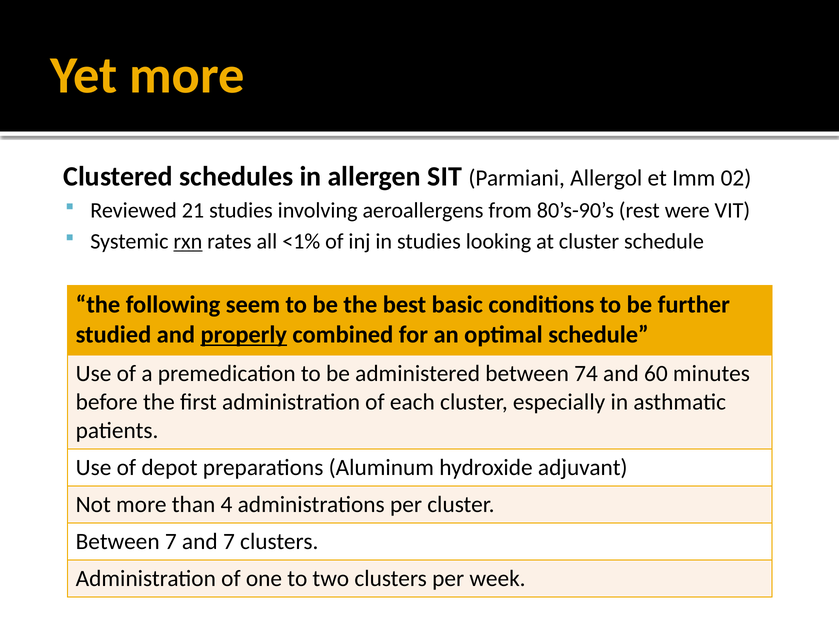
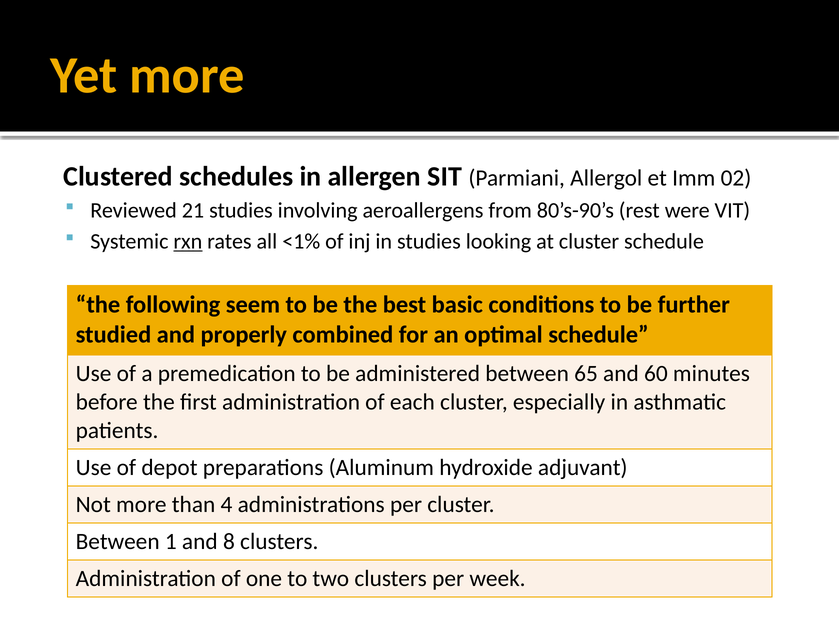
properly underline: present -> none (244, 335)
74: 74 -> 65 (586, 374)
Between 7: 7 -> 1 (171, 542)
and 7: 7 -> 8 (229, 542)
